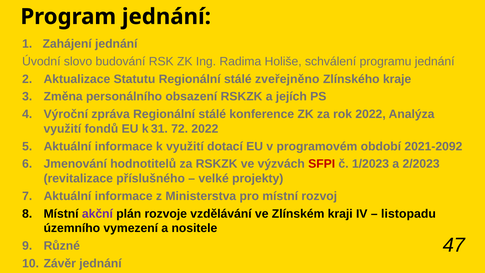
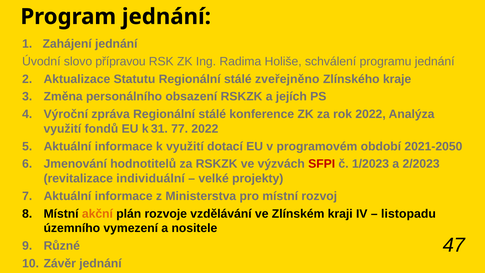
budování: budování -> přípravou (121, 61)
72: 72 -> 77 (180, 129)
2021-2092: 2021-2092 -> 2021-2050 (433, 146)
příslušného: příslušného -> individuální (151, 178)
akční colour: purple -> orange (97, 214)
